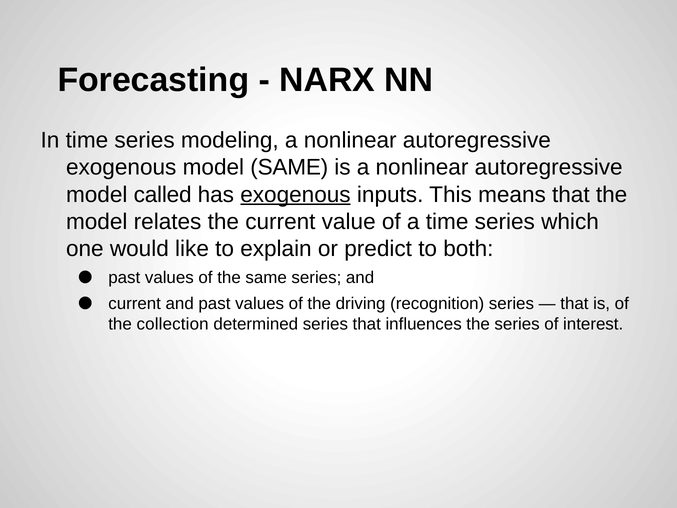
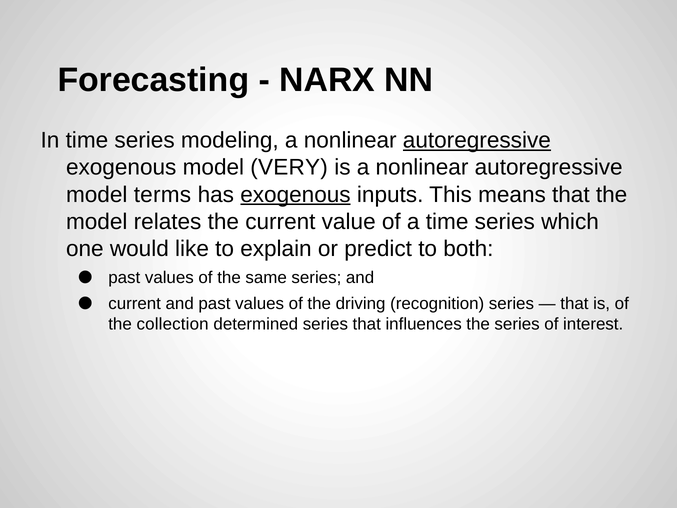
autoregressive underline: none -> present (477, 140)
model SAME: SAME -> VERY (289, 167)
called: called -> terms (162, 195)
